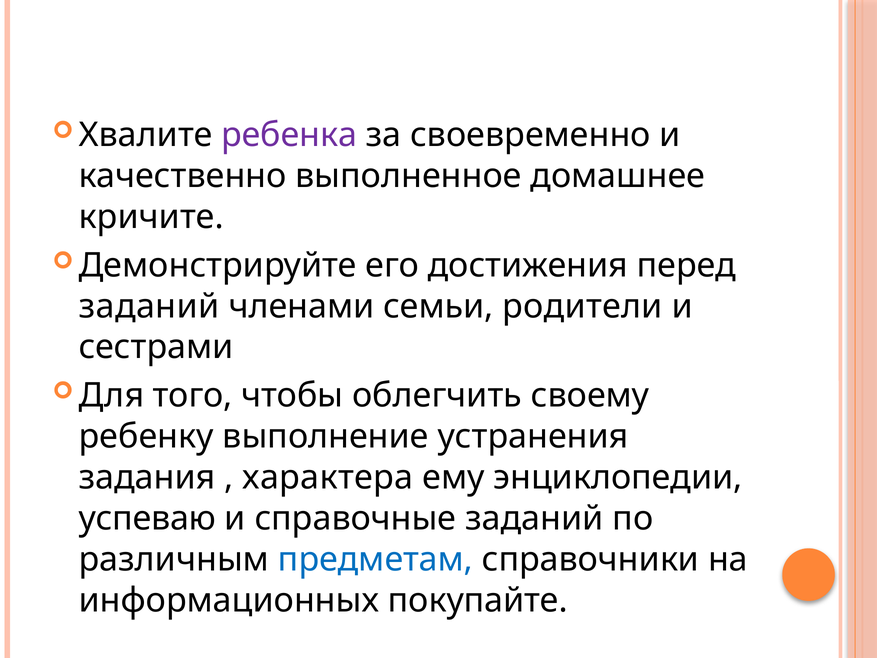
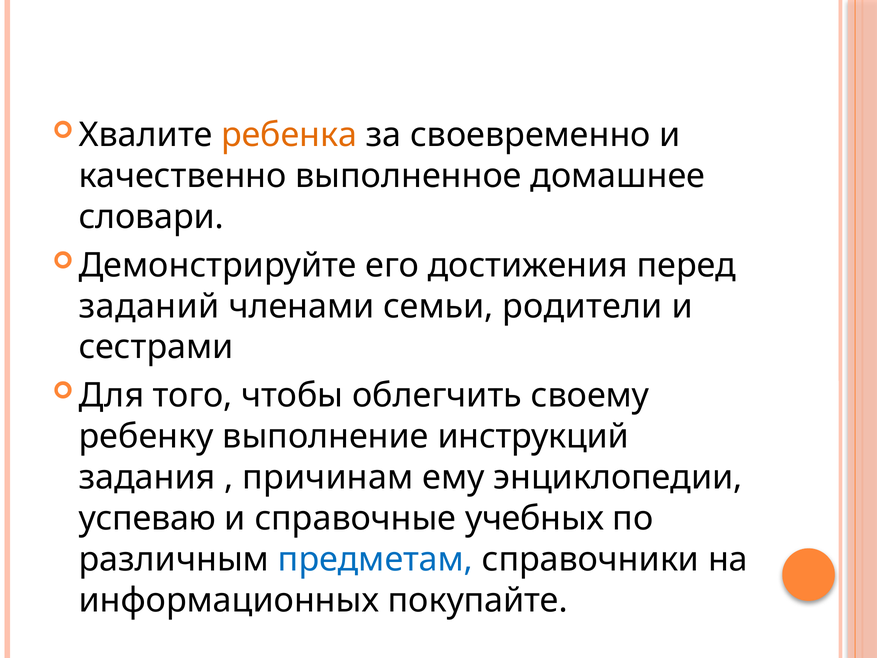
ребенка colour: purple -> orange (289, 135)
кричите: кричите -> словари (151, 217)
устранения: устранения -> инструкций (533, 436)
характера: характера -> причинам (328, 477)
справочные заданий: заданий -> учебных (535, 518)
